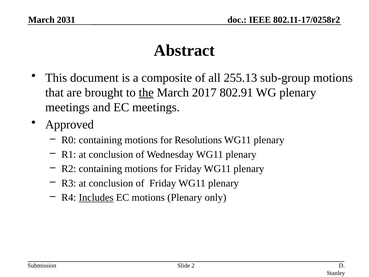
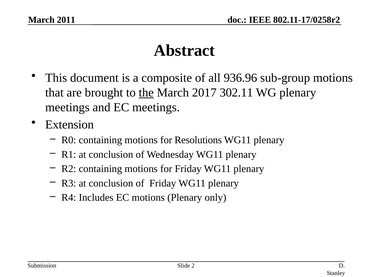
2031: 2031 -> 2011 (66, 20)
255.13: 255.13 -> 936.96 (240, 78)
802.91: 802.91 -> 302.11 (236, 93)
Approved: Approved -> Extension (70, 124)
Includes underline: present -> none (96, 197)
